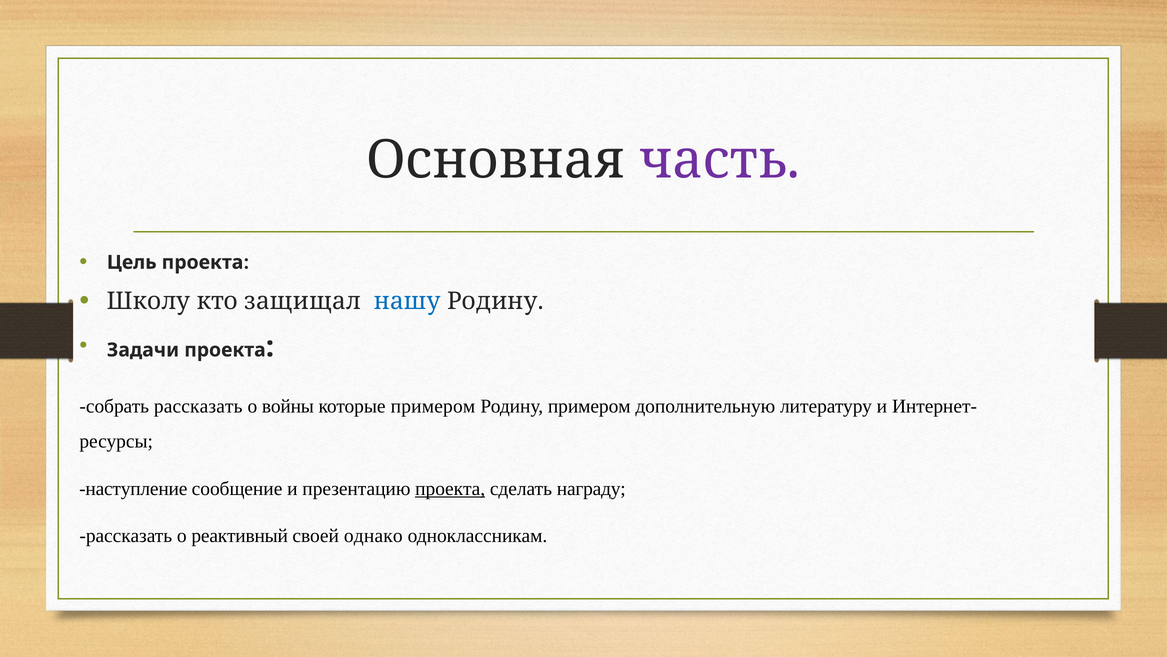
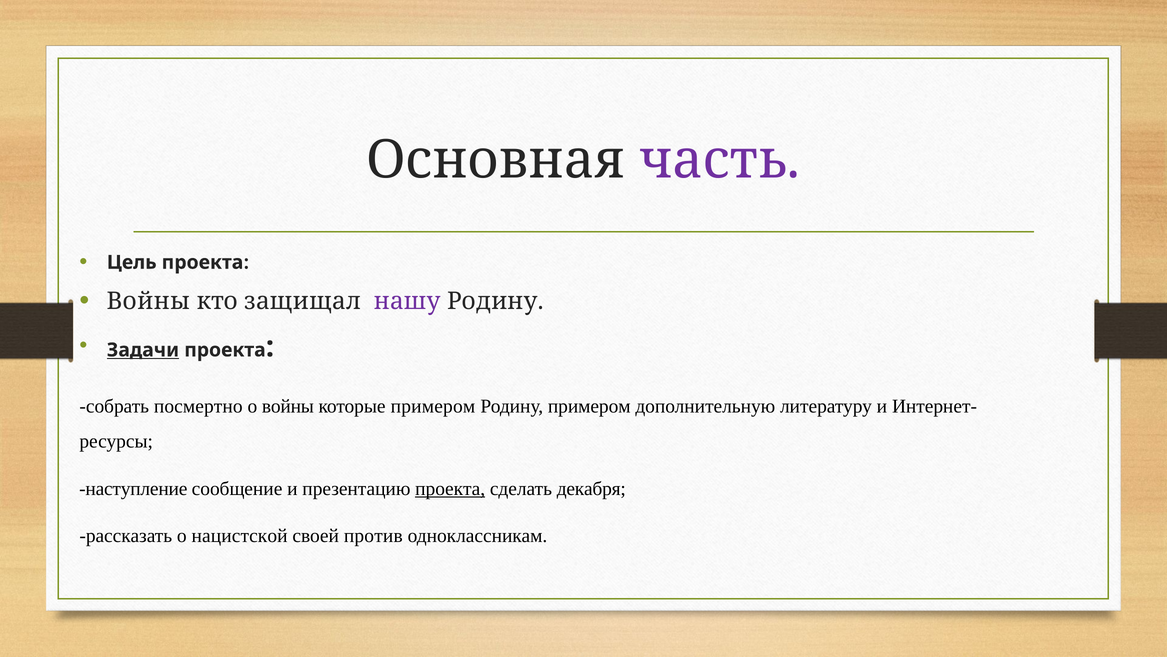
Школу: Школу -> Войны (149, 301)
нашу colour: blue -> purple (407, 301)
Задачи underline: none -> present (143, 350)
собрать рассказать: рассказать -> посмертно (198, 406)
награду: награду -> декабря (591, 488)
реактивный: реактивный -> нацистской (240, 535)
однако: однако -> против (373, 535)
